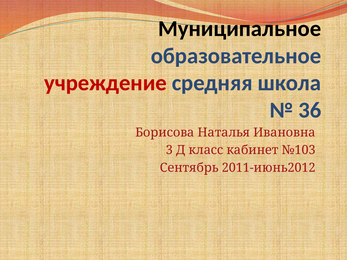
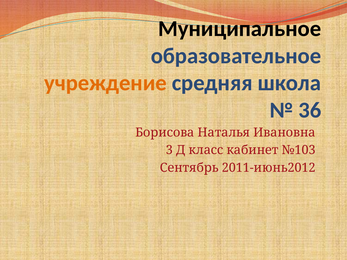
учреждение colour: red -> orange (105, 83)
